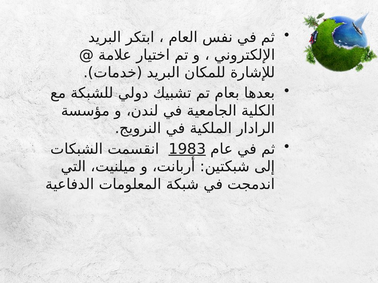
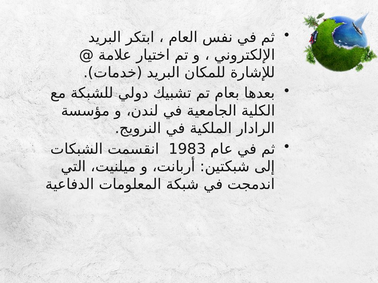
1983 underline: present -> none (187, 149)
